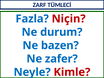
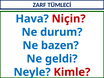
Fazla: Fazla -> Hava (32, 19)
zafer: zafer -> geldi (61, 59)
